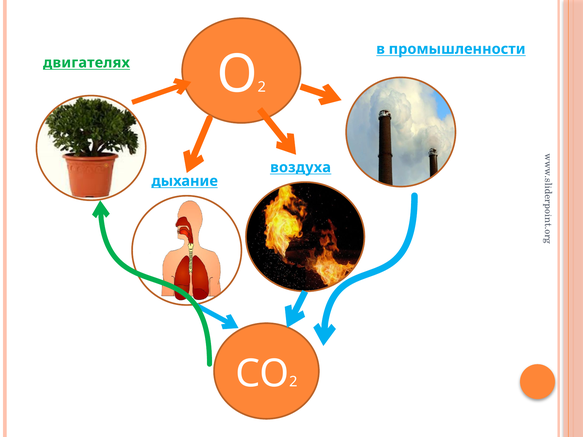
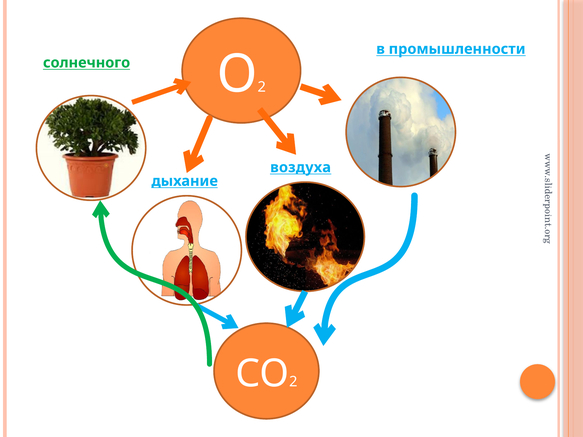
двигателях: двигателях -> солнечного (87, 63)
